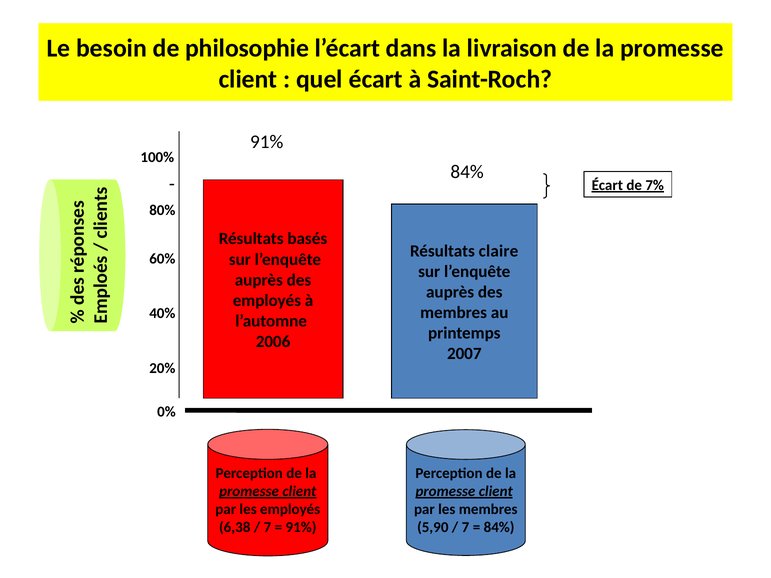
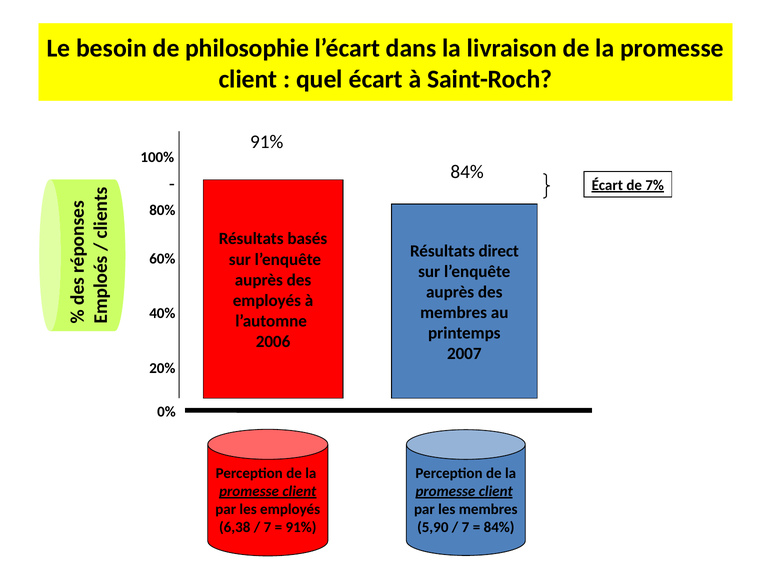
claire: claire -> direct (499, 251)
